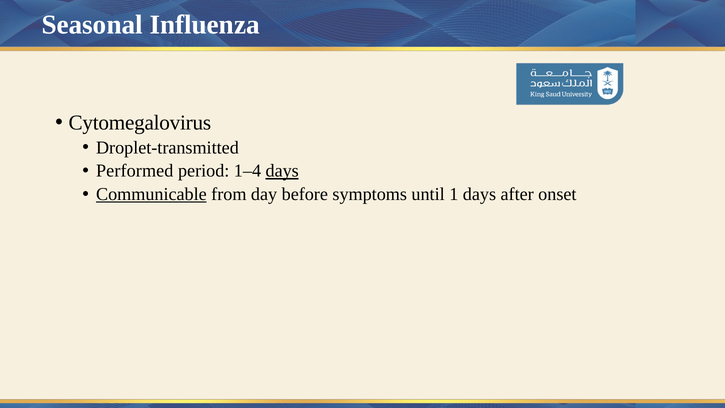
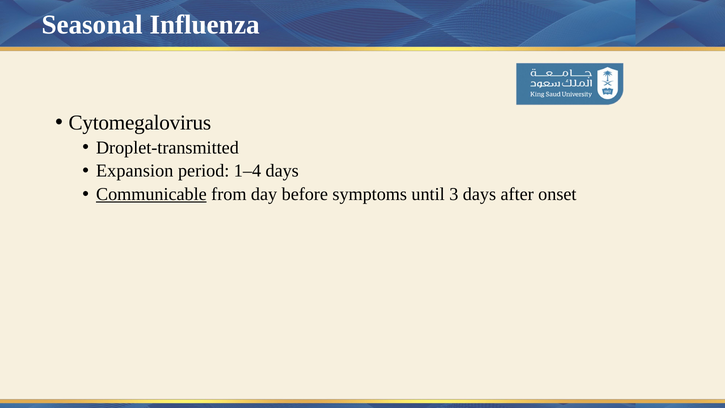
Performed: Performed -> Expansion (135, 171)
days underline: present -> none (282, 171)
1: 1 -> 3 (454, 194)
